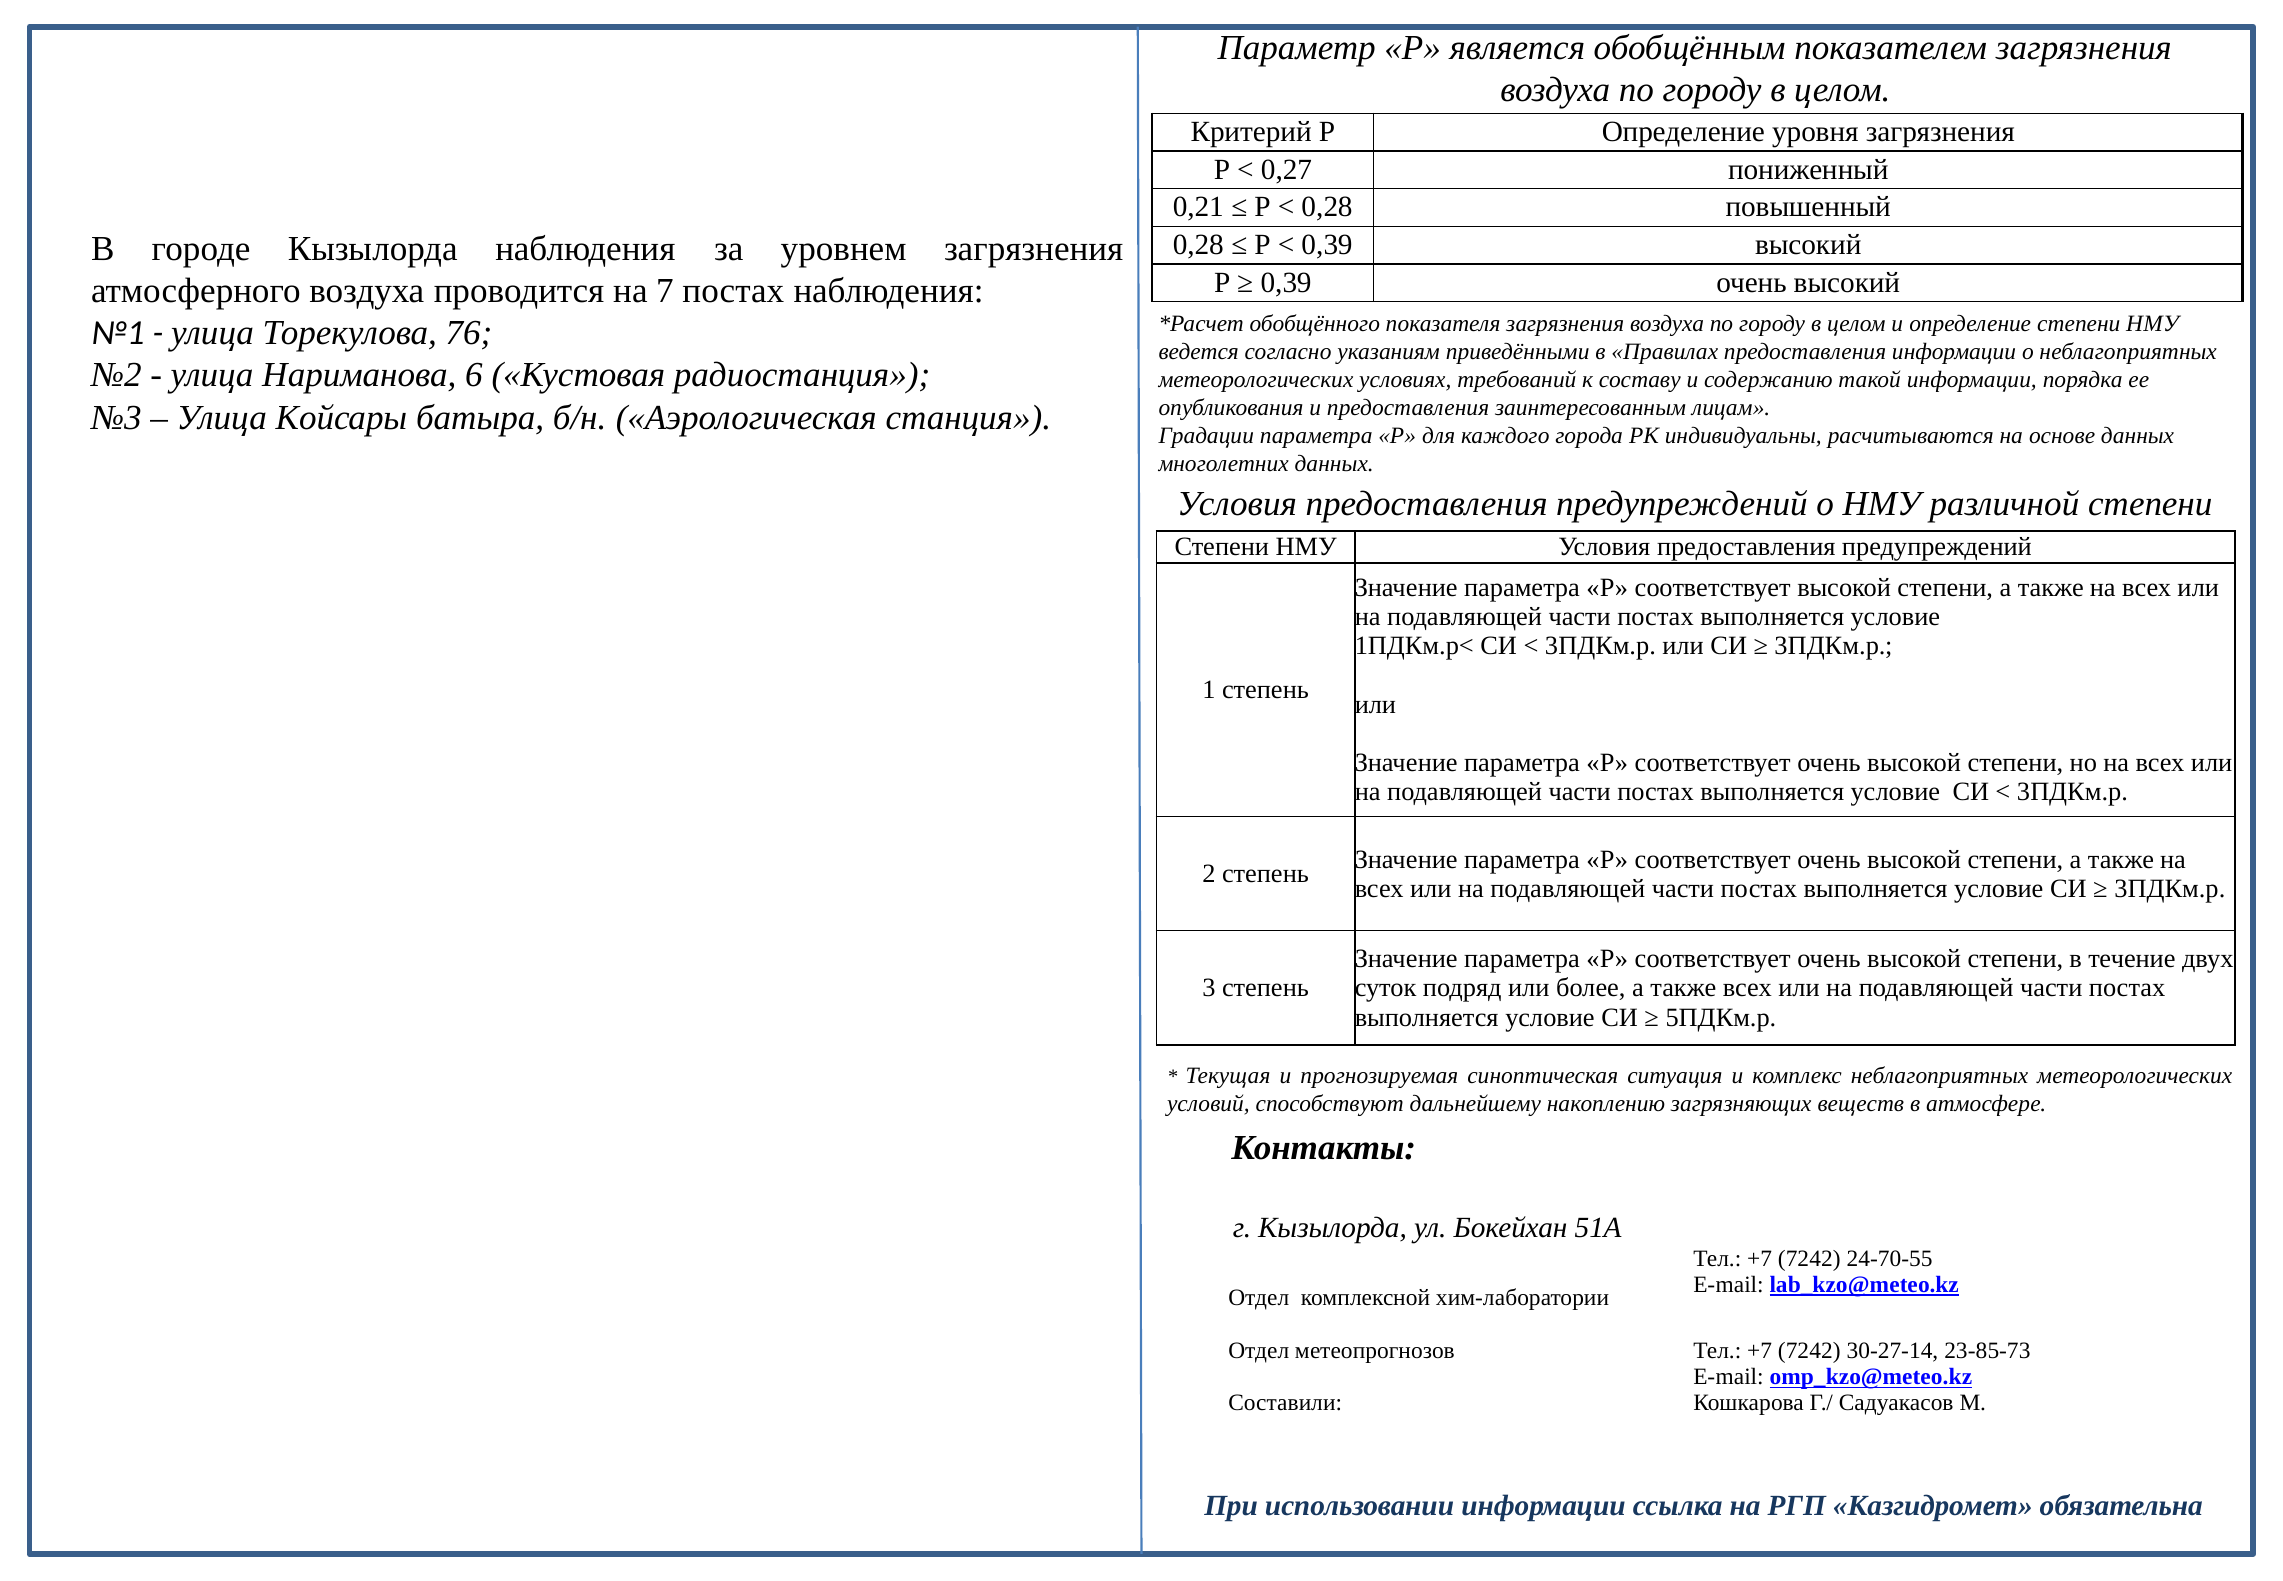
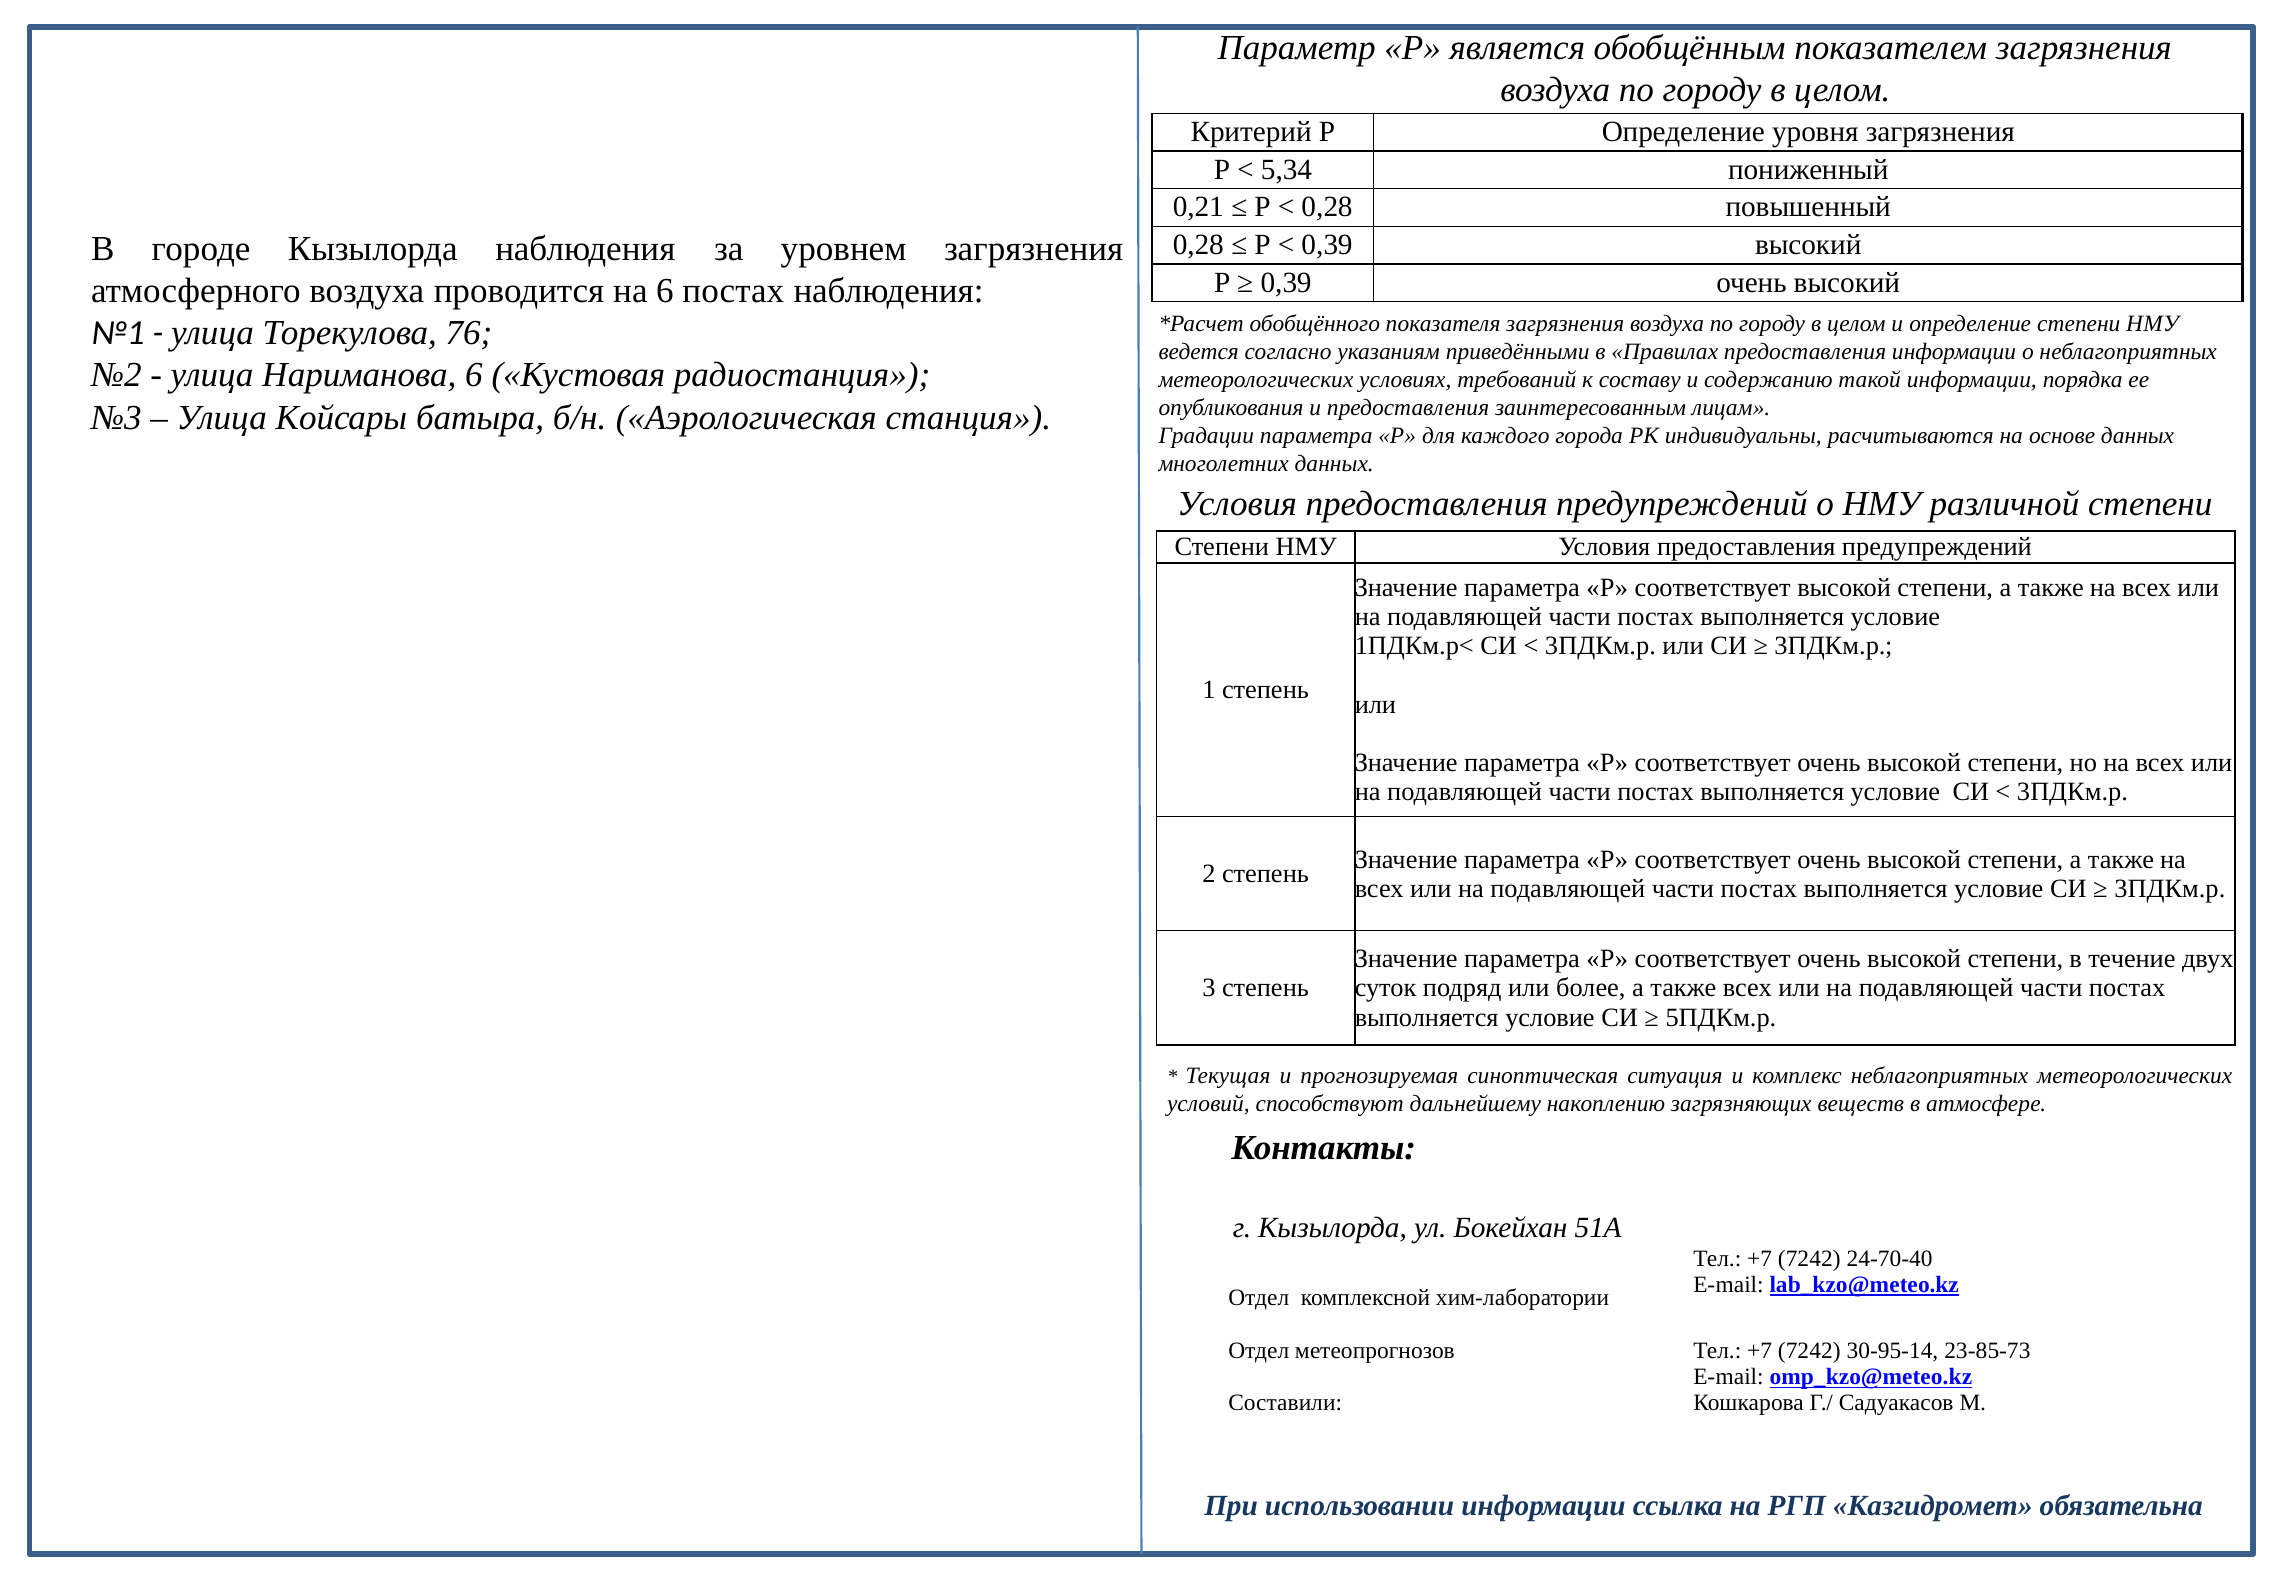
0,27: 0,27 -> 5,34 (1286, 170)
на 7: 7 -> 6 (665, 291)
24-70-55: 24-70-55 -> 24-70-40 (1890, 1258)
30-27-14: 30-27-14 -> 30-95-14 (1892, 1351)
